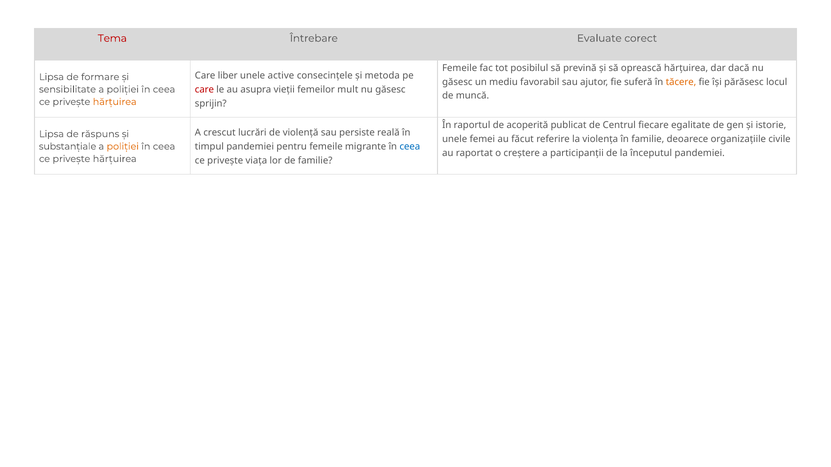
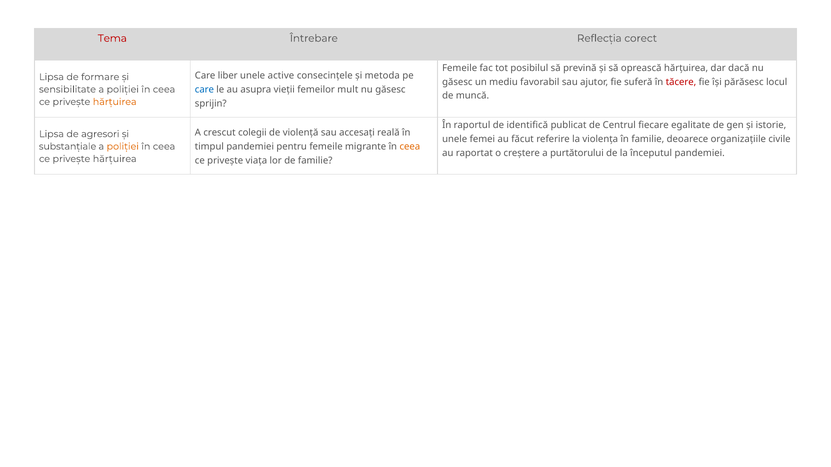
Evaluate: Evaluate -> Reflecția (599, 38)
tăcere colour: orange -> red (681, 82)
care colour: red -> blue (204, 90)
acoperită: acoperită -> identifică (527, 125)
lucrări: lucrări -> colegii (252, 133)
persiste: persiste -> accesați (357, 133)
răspuns: răspuns -> agresori (100, 134)
ceea colour: blue -> orange (410, 147)
participanții: participanții -> purtătorului (577, 153)
